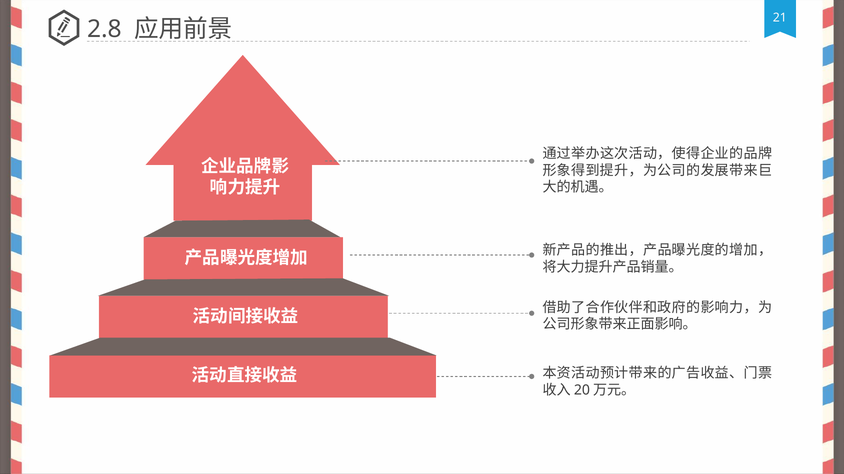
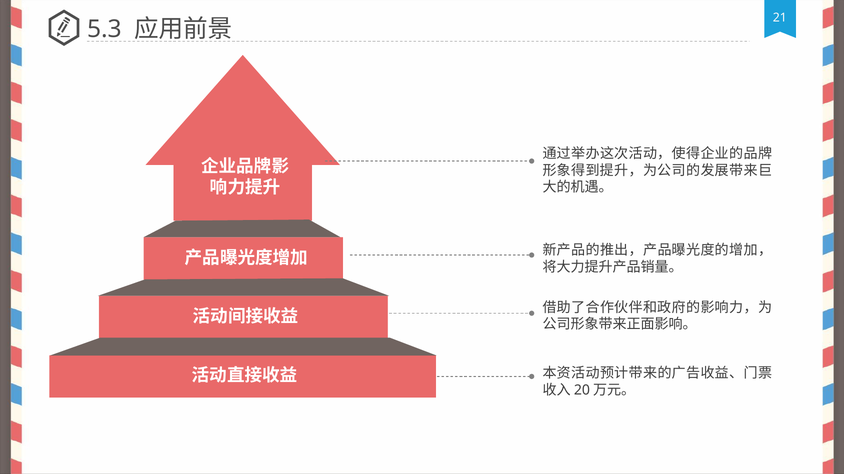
2.8: 2.8 -> 5.3 (104, 29)
